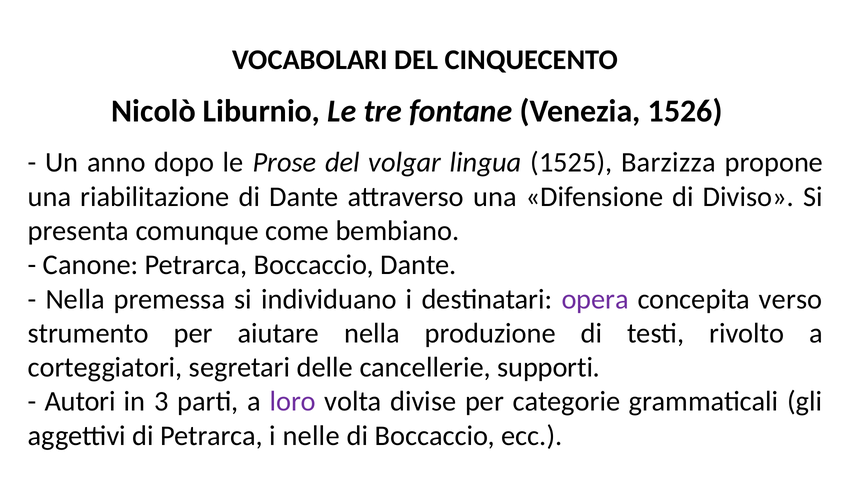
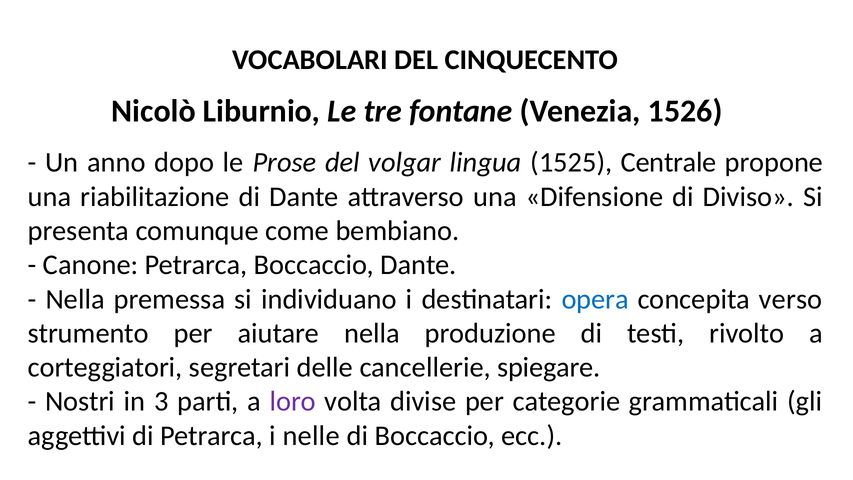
Barzizza: Barzizza -> Centrale (669, 163)
opera colour: purple -> blue (595, 299)
supporti: supporti -> spiegare (549, 367)
Autori: Autori -> Nostri (80, 401)
